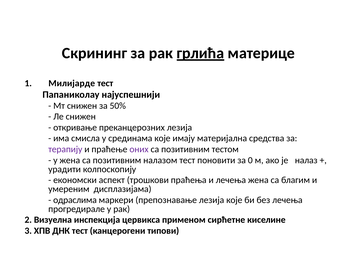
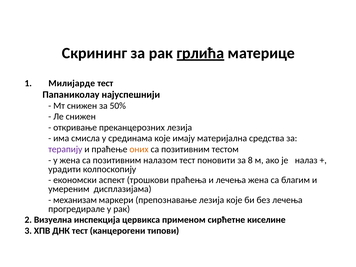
оних colour: purple -> orange (139, 149)
0: 0 -> 8 (250, 160)
одраслима: одраслима -> механизам (75, 200)
